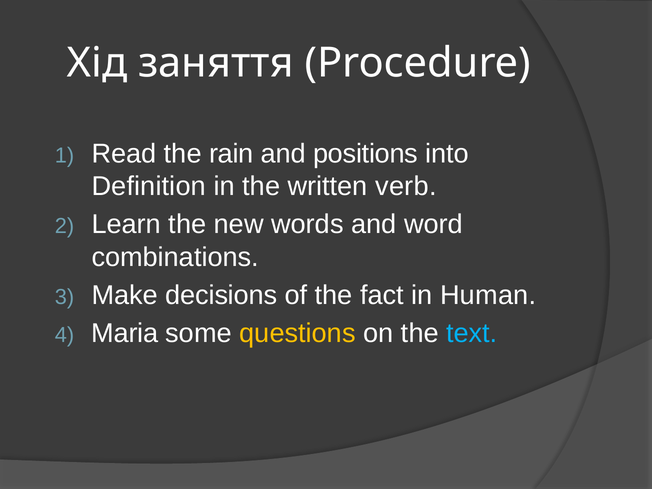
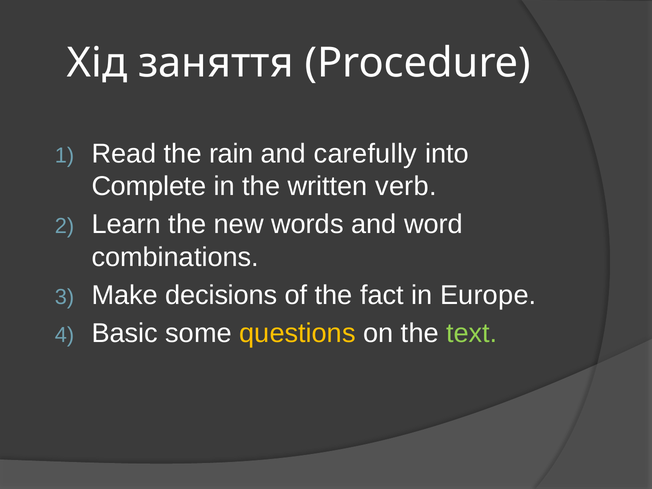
positions: positions -> carefully (365, 154)
Definition: Definition -> Complete (149, 186)
Human: Human -> Europe (488, 295)
Maria: Maria -> Basic (125, 333)
text colour: light blue -> light green (472, 333)
